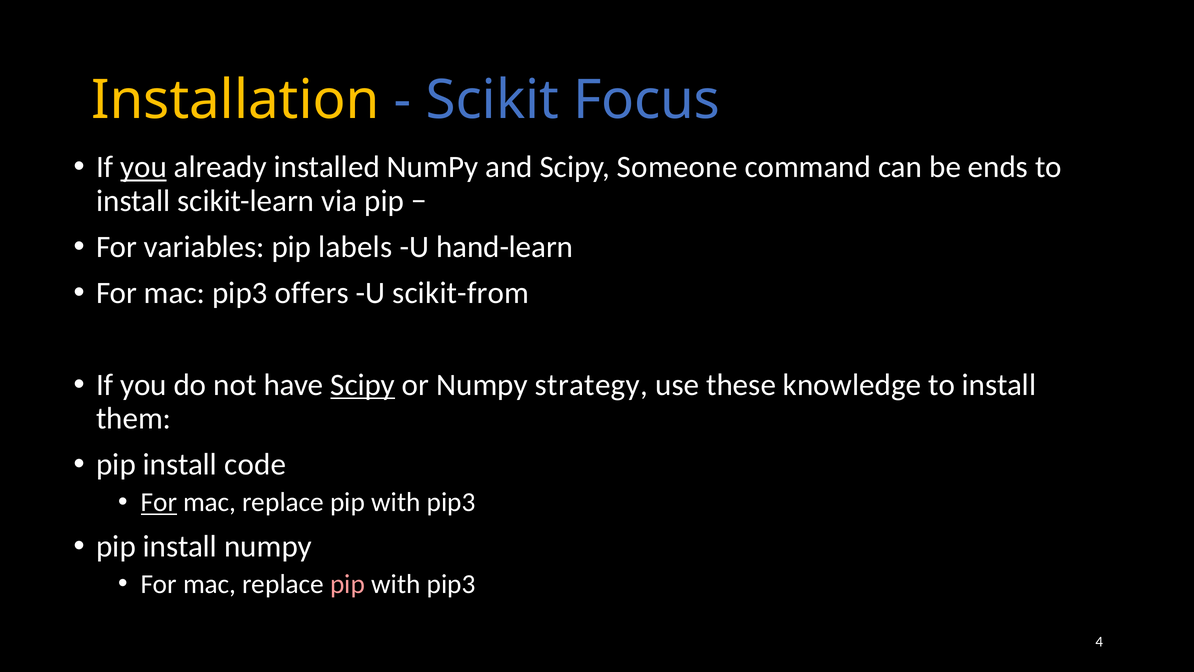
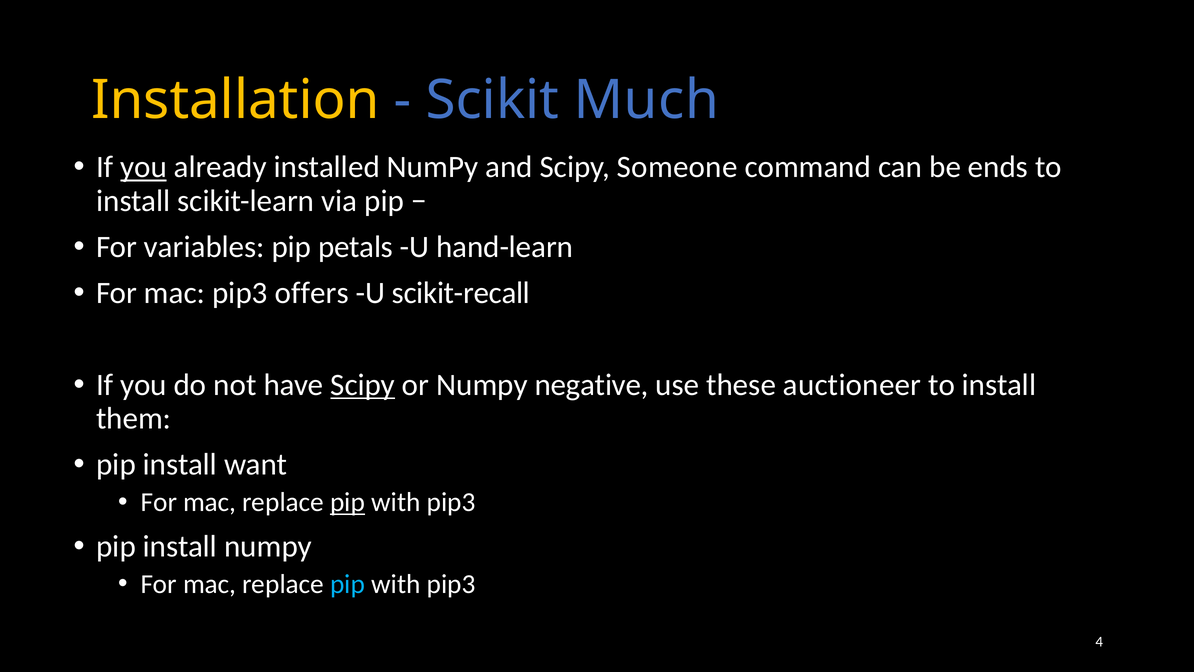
Focus: Focus -> Much (646, 100)
labels: labels -> petals (356, 247)
scikit-from: scikit-from -> scikit-recall (461, 293)
strategy: strategy -> negative (592, 385)
knowledge: knowledge -> auctioneer (852, 385)
code: code -> want (256, 464)
For underline: present -> none (159, 502)
pip underline: none -> present (348, 502)
pip colour: pink -> light blue (348, 584)
